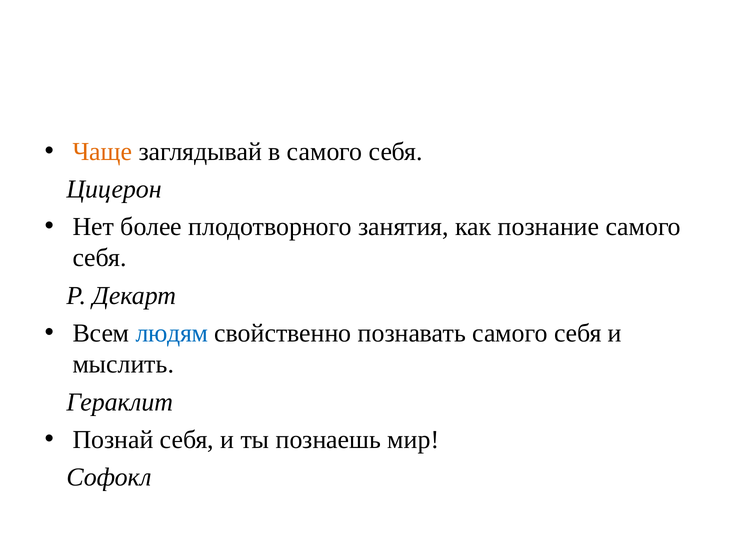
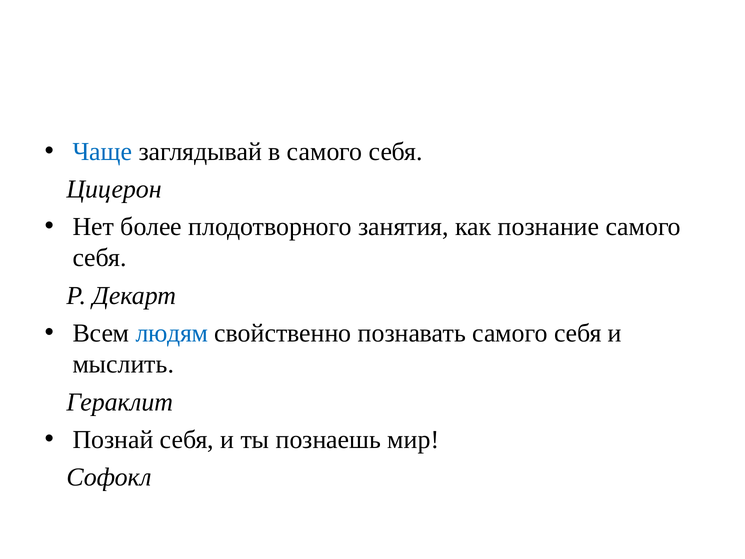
Чаще colour: orange -> blue (102, 151)
